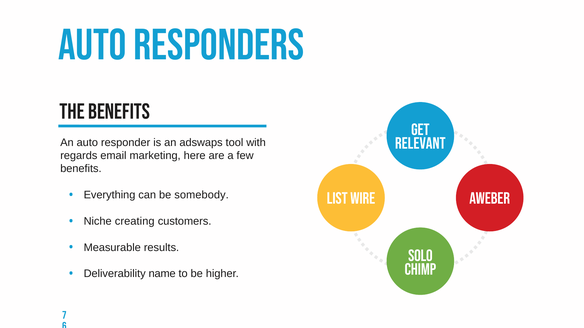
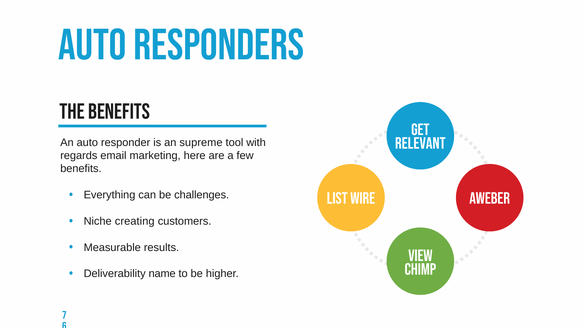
adswaps: adswaps -> supreme (201, 143)
somebody: somebody -> challenges (202, 195)
Solo: Solo -> View (420, 256)
